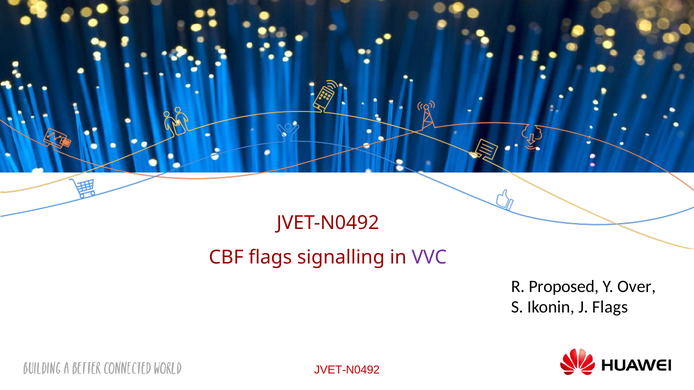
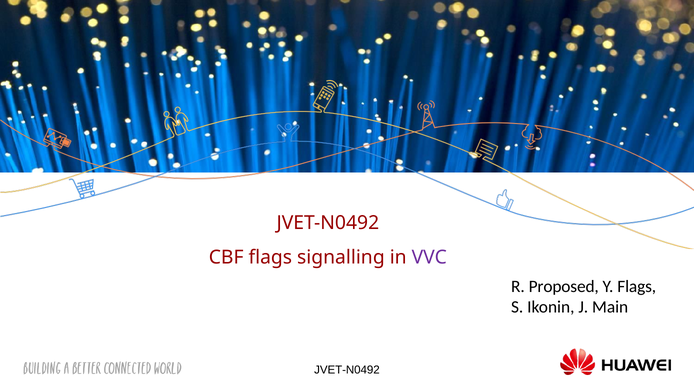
Y Over: Over -> Flags (637, 287)
J Flags: Flags -> Main (610, 308)
JVET-N0492 colour: red -> black (347, 370)
